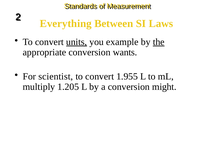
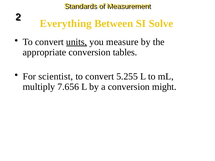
Laws: Laws -> Solve (161, 24)
example: example -> measure (122, 42)
the underline: present -> none (159, 42)
wants: wants -> tables (125, 52)
1.955: 1.955 -> 5.255 (127, 77)
1.205: 1.205 -> 7.656 (68, 87)
